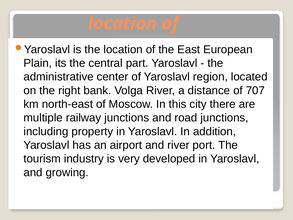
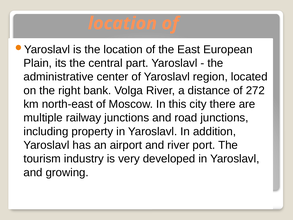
707: 707 -> 272 (255, 90)
